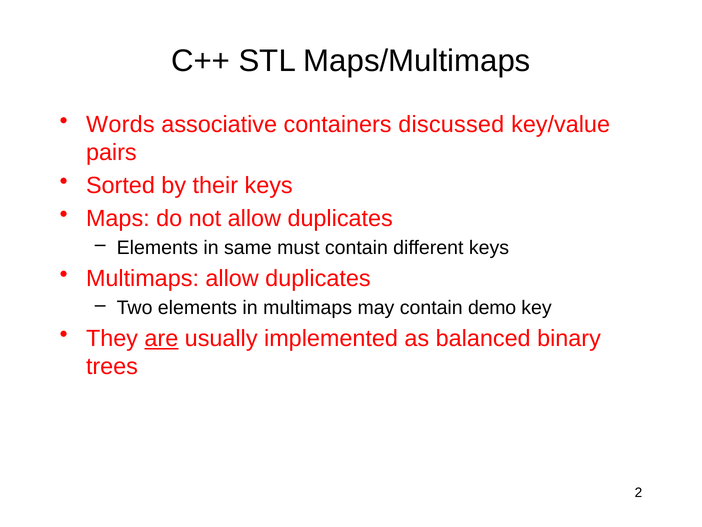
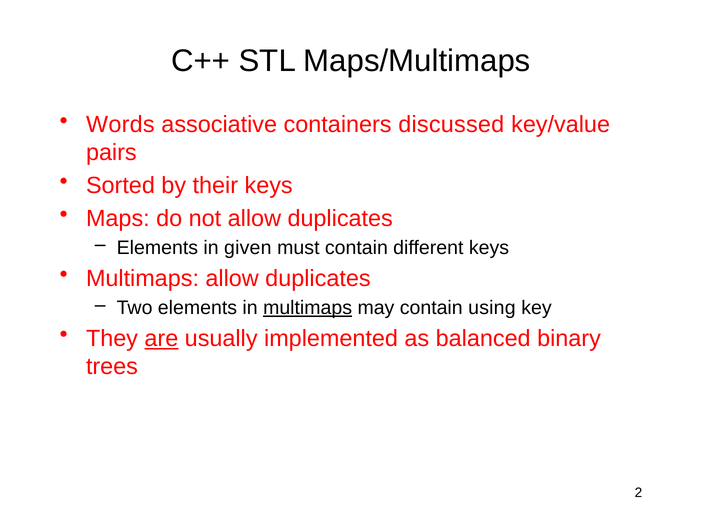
same: same -> given (248, 247)
multimaps underline: none -> present (308, 307)
demo: demo -> using (492, 307)
